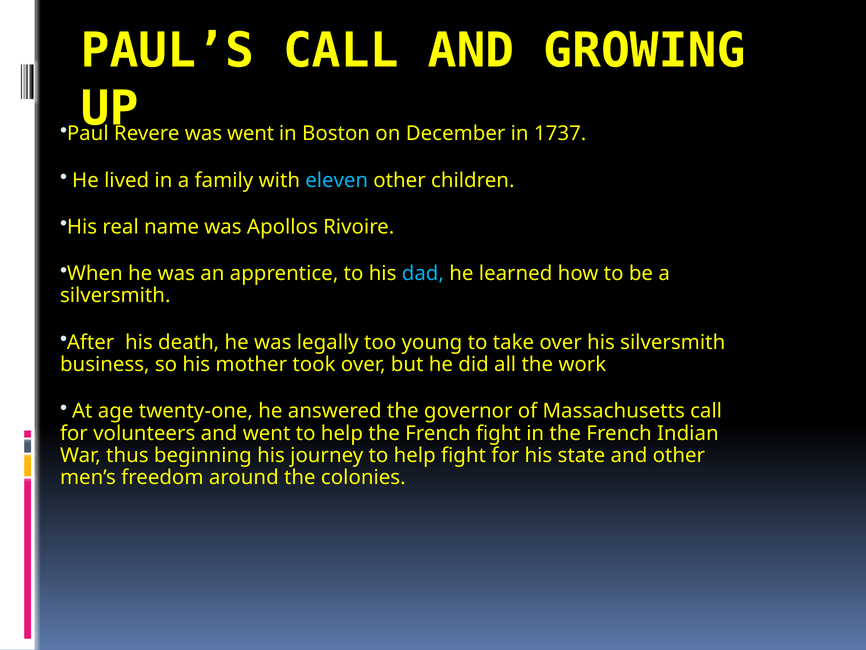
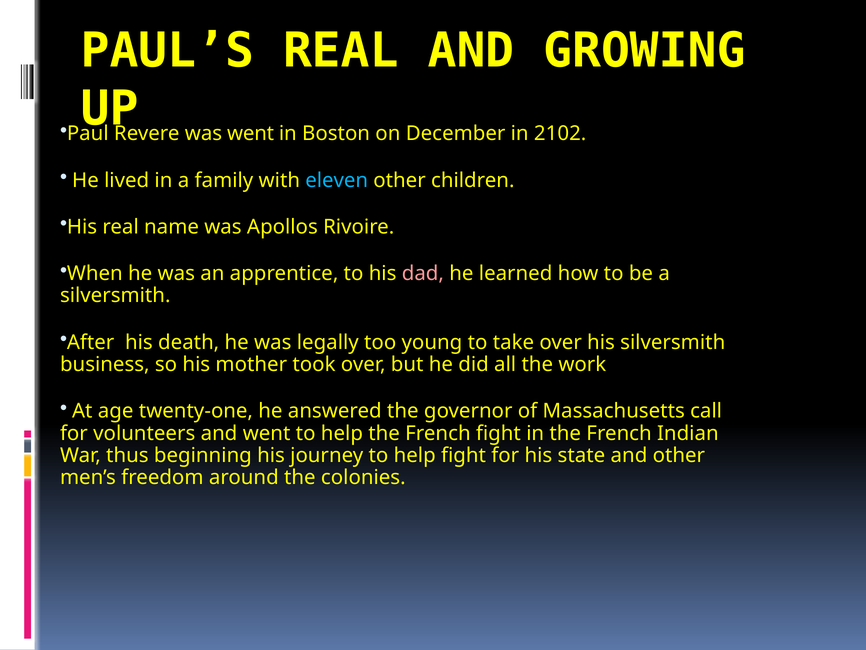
PAUL’S CALL: CALL -> REAL (341, 51)
1737: 1737 -> 2102 (560, 133)
dad colour: light blue -> pink (423, 273)
